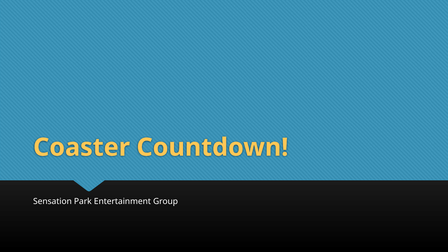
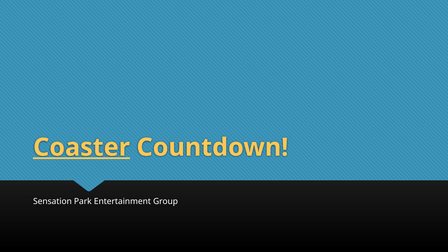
Coaster underline: none -> present (82, 147)
